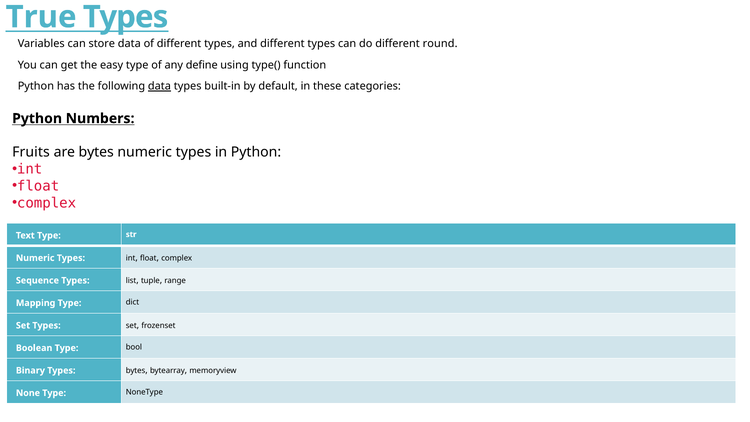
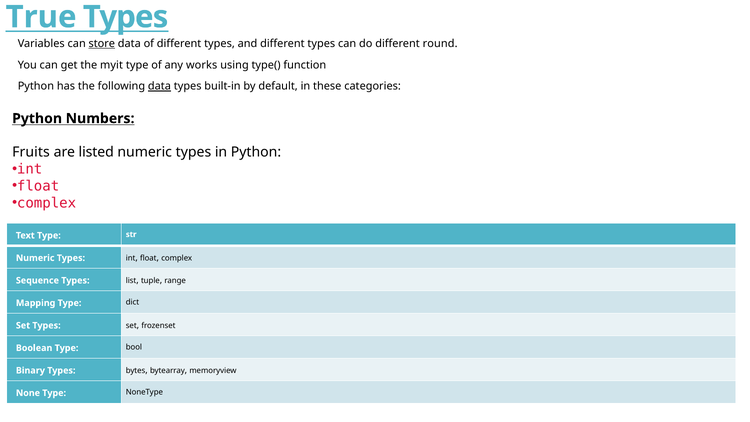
store underline: none -> present (102, 44)
easy: easy -> myit (112, 65)
define: define -> works (202, 65)
are bytes: bytes -> listed (96, 152)
